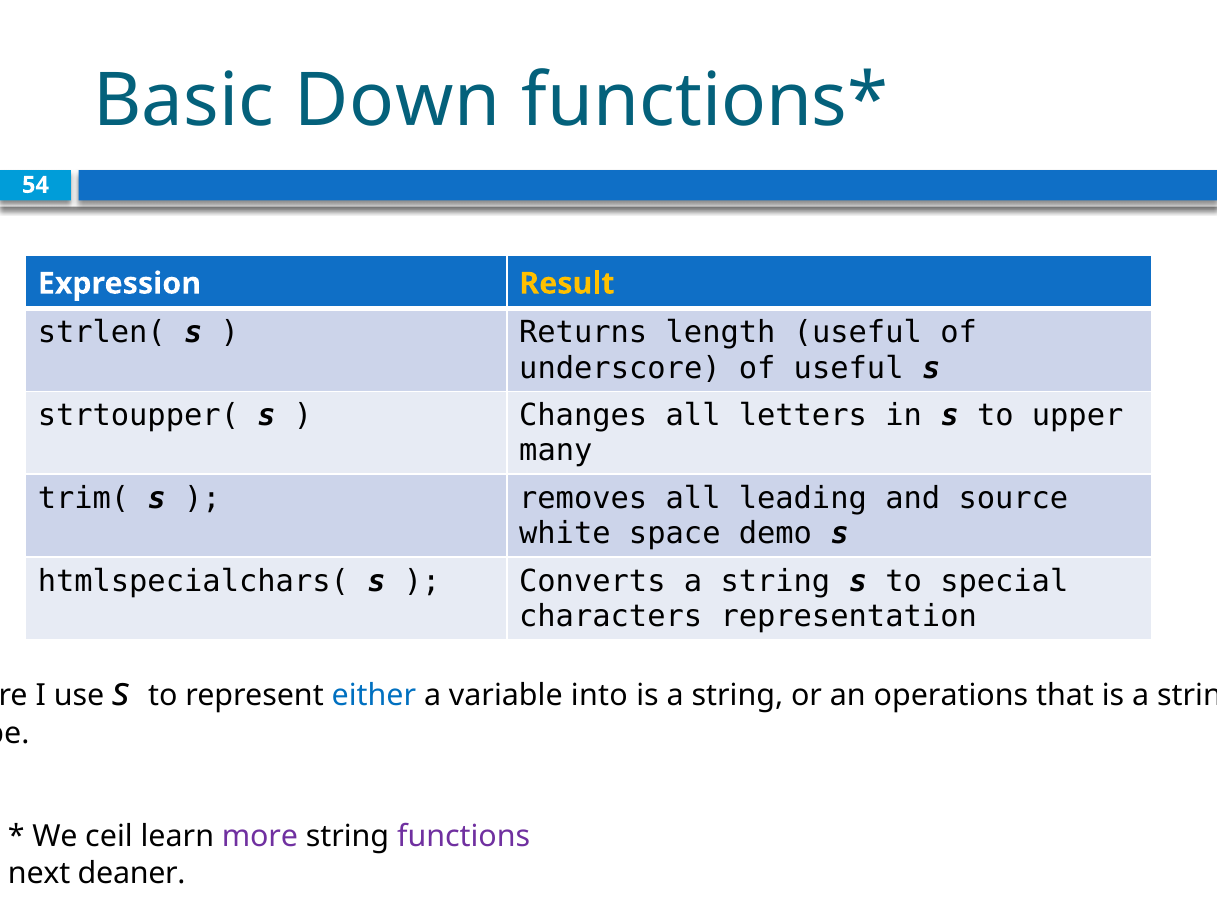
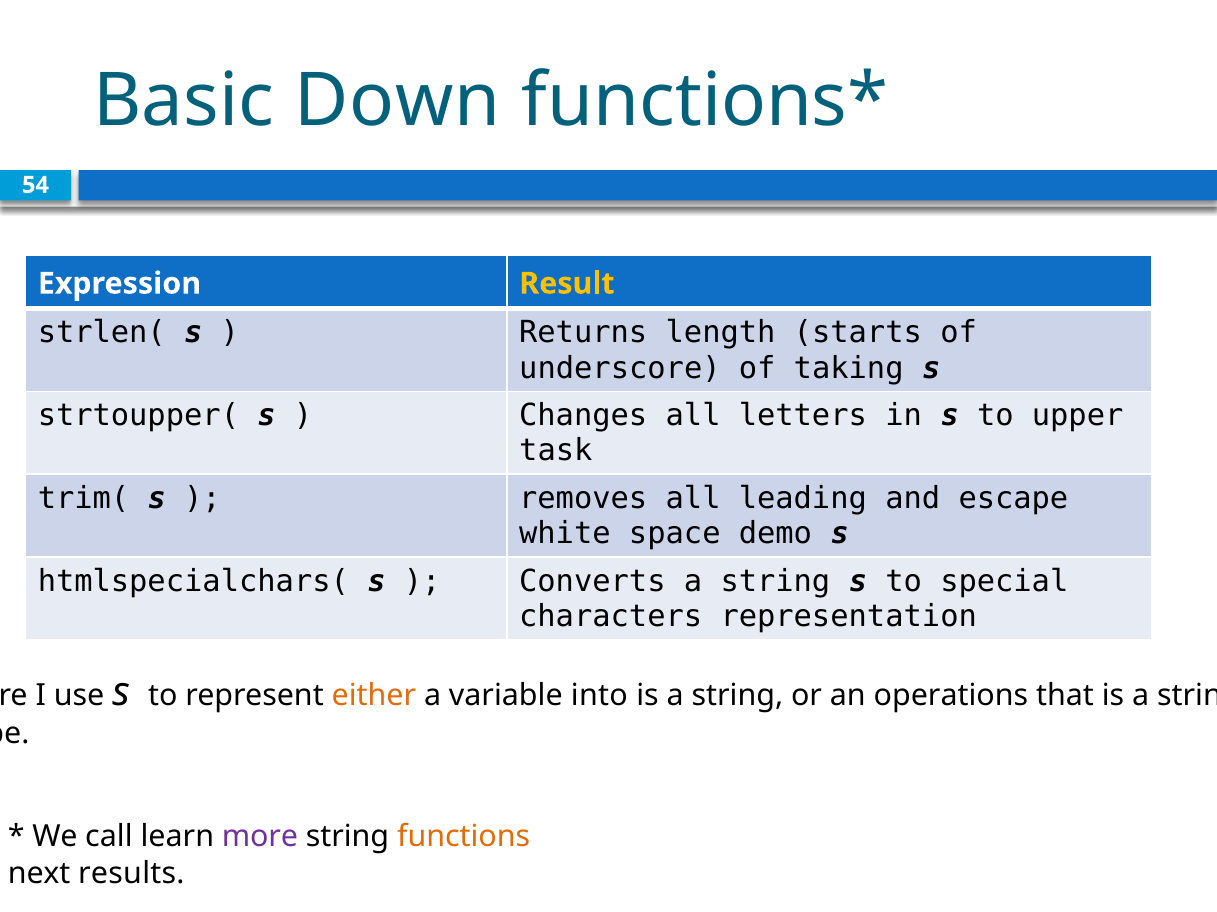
length useful: useful -> starts (858, 333)
of useful: useful -> taking (849, 368)
many: many -> task (556, 451)
source: source -> escape (1013, 499)
either colour: blue -> orange (374, 696)
ceil: ceil -> call (109, 838)
functions colour: purple -> orange (464, 838)
deaner: deaner -> results (131, 874)
